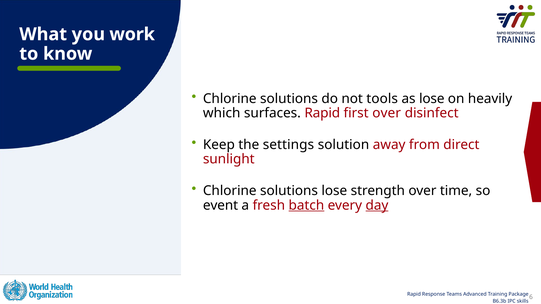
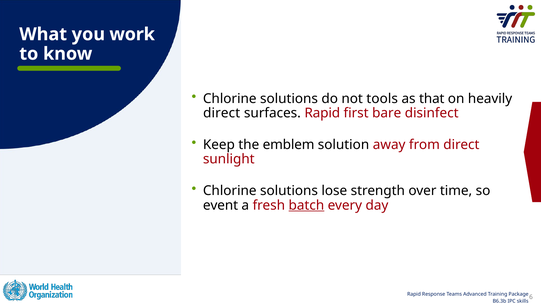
as lose: lose -> that (432, 99)
which: which -> direct (222, 113)
first over: over -> bare (387, 113)
settings: settings -> emblem (289, 145)
day underline: present -> none (377, 205)
